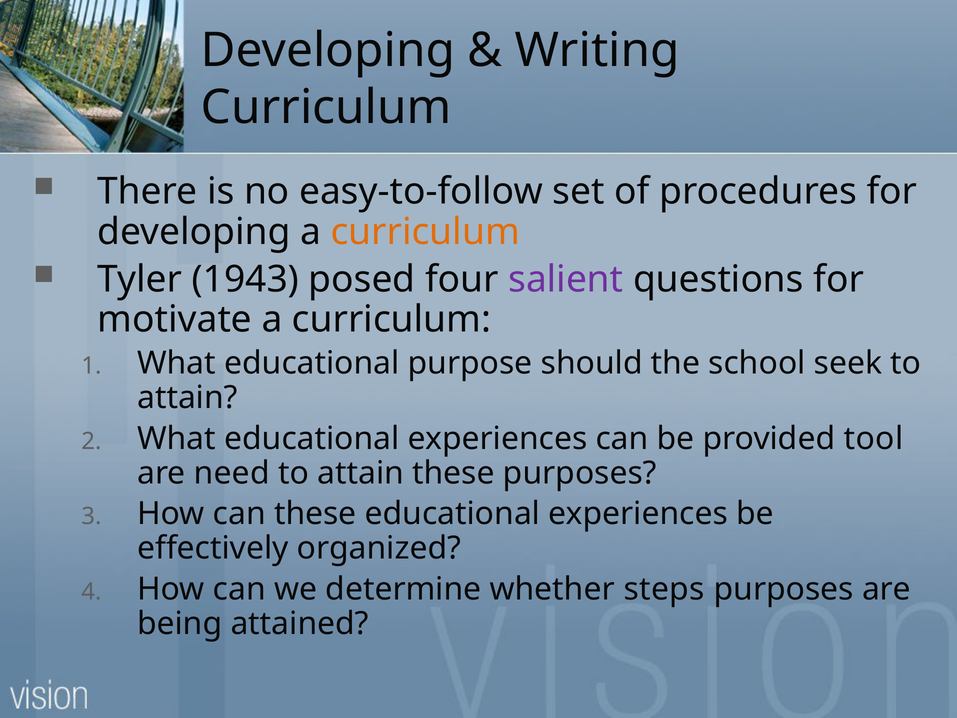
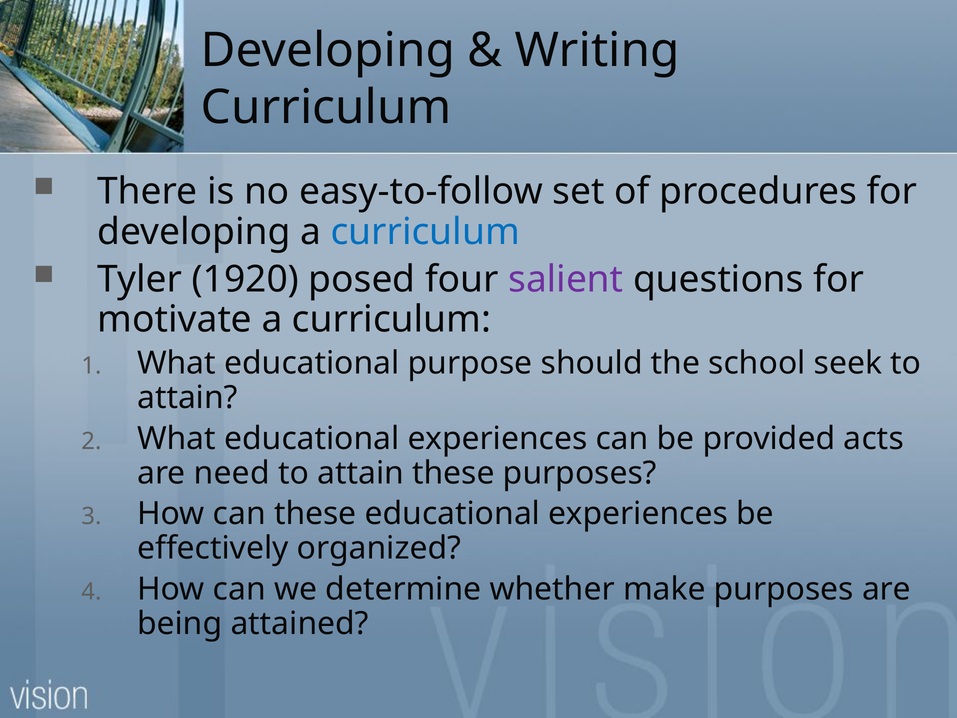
curriculum colour: orange -> blue (425, 232)
1943: 1943 -> 1920 (245, 279)
tool: tool -> acts (874, 439)
steps: steps -> make (664, 589)
